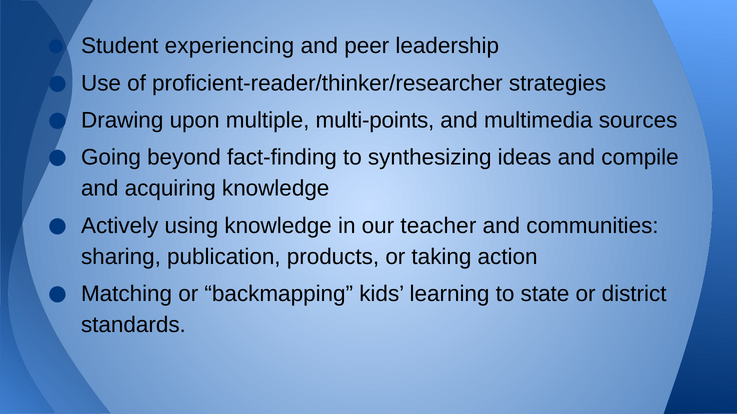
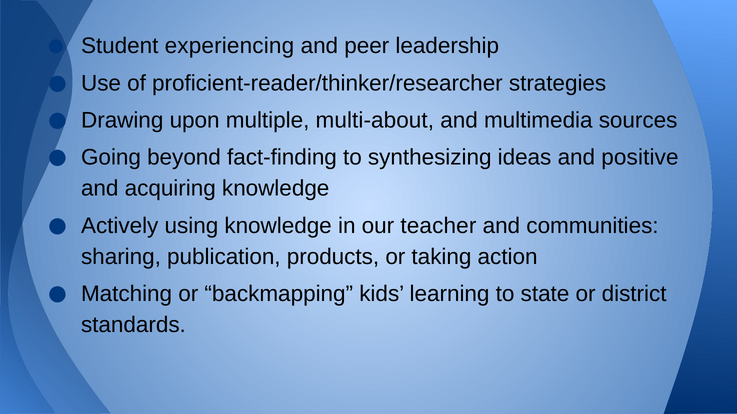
multi-points: multi-points -> multi-about (375, 120)
compile: compile -> positive (640, 158)
